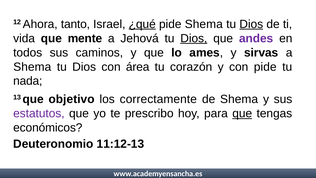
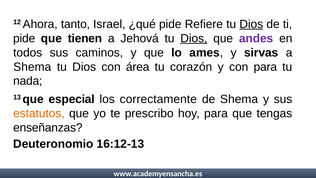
¿qué underline: present -> none (142, 24)
pide Shema: Shema -> Refiere (204, 24)
vida: vida -> pide (24, 38)
mente: mente -> tienen (85, 38)
con pide: pide -> para (265, 67)
objetivo: objetivo -> especial (72, 99)
estatutos colour: purple -> orange (39, 113)
que underline: present -> none (242, 113)
económicos: económicos -> enseñanzas (48, 128)
11:12-13: 11:12-13 -> 16:12-13 (120, 144)
